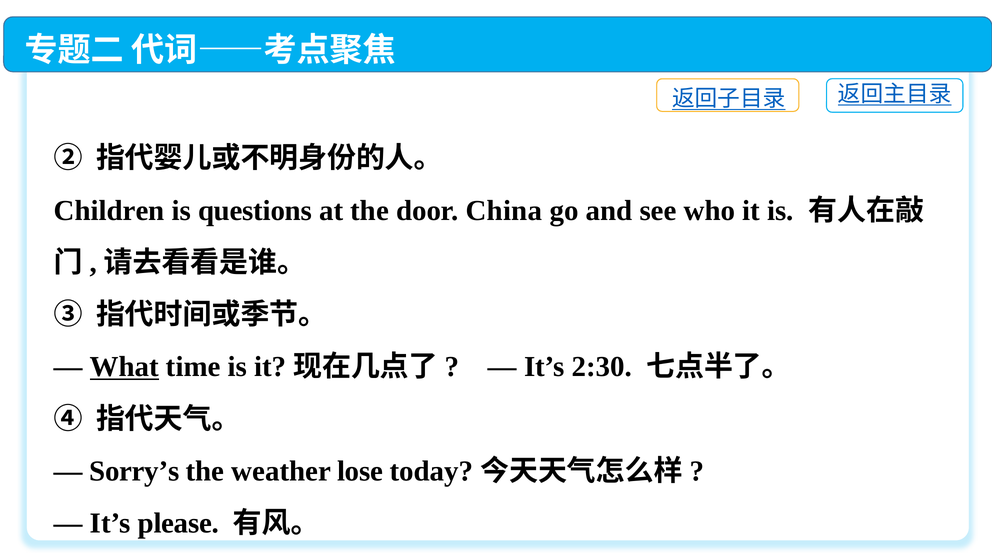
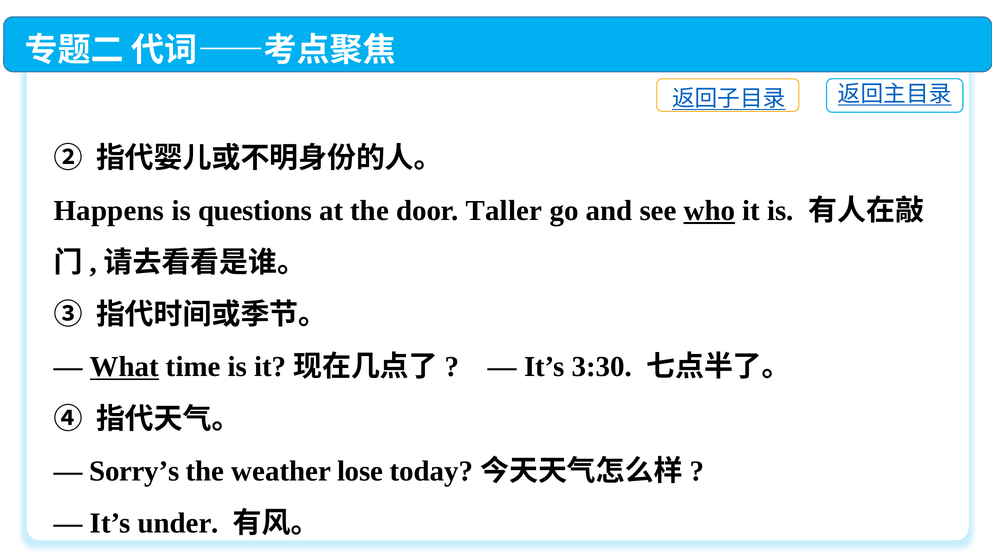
Children: Children -> Happens (109, 211)
China: China -> Taller (504, 211)
who underline: none -> present (709, 211)
2:30: 2:30 -> 3:30 (602, 367)
please: please -> under (178, 523)
